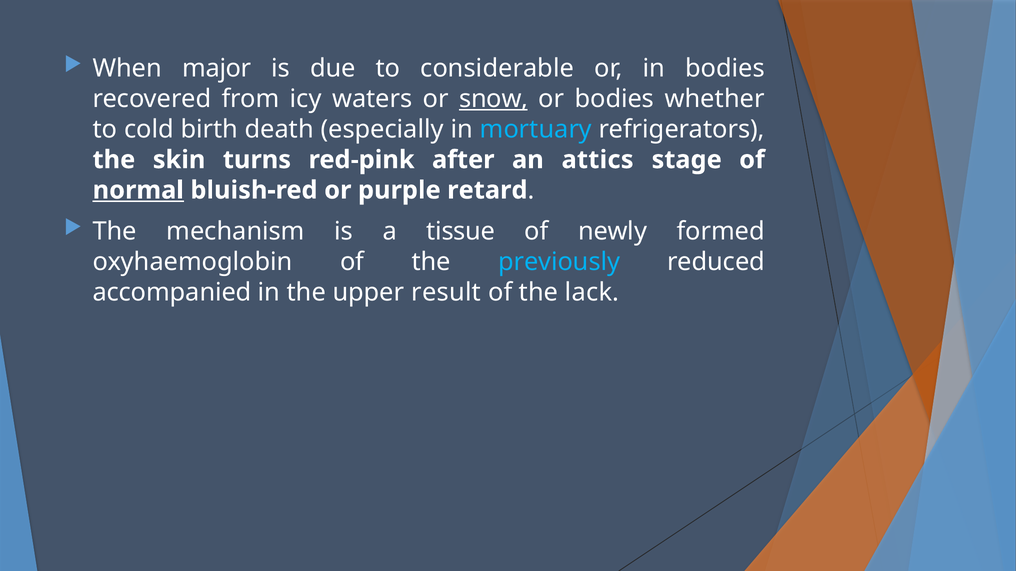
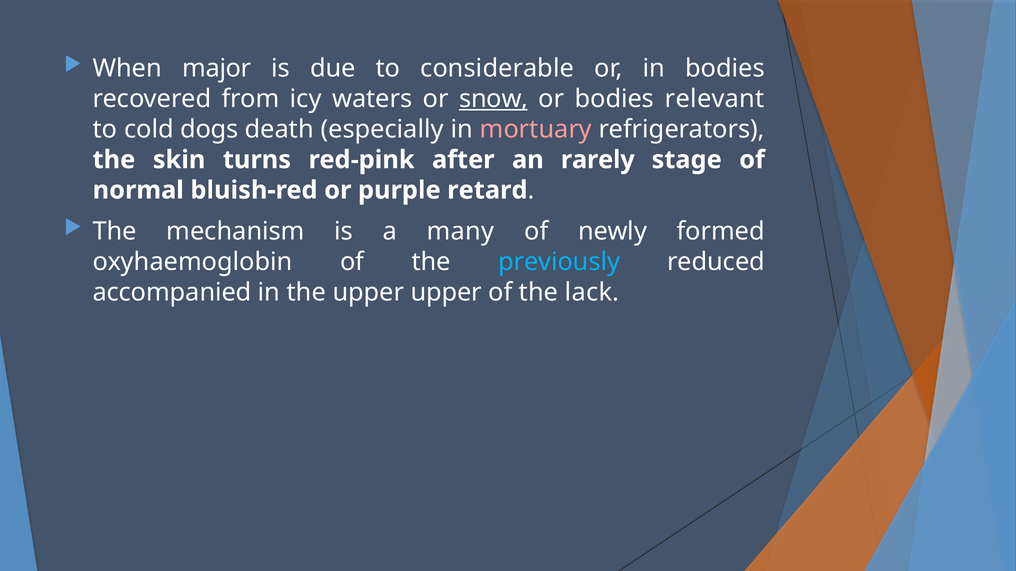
whether: whether -> relevant (715, 99)
birth: birth -> dogs (209, 129)
mortuary colour: light blue -> pink (536, 129)
attics: attics -> rarely (598, 160)
normal underline: present -> none (138, 190)
tissue: tissue -> many (461, 231)
upper result: result -> upper (446, 292)
